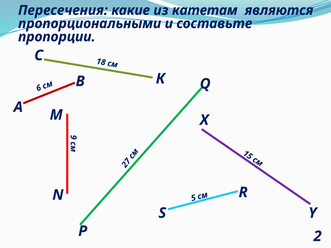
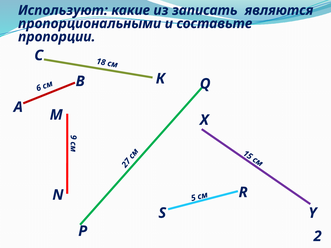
Пересечения: Пересечения -> Используют (63, 10)
катетам: катетам -> записать (205, 10)
